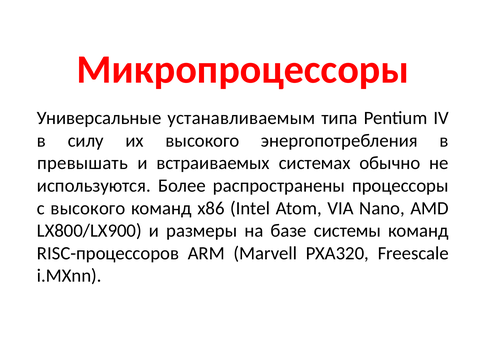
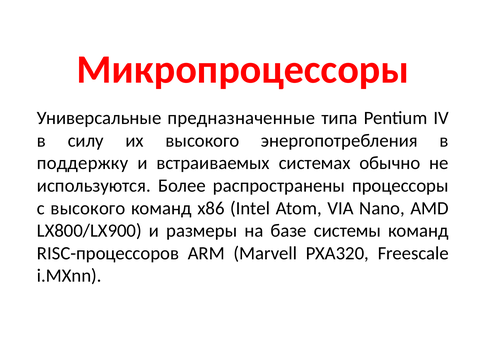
устанавливаемым: устанавливаемым -> предназначенные (241, 118)
превышать: превышать -> поддержку (83, 163)
